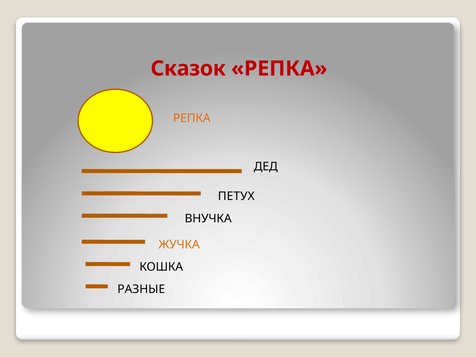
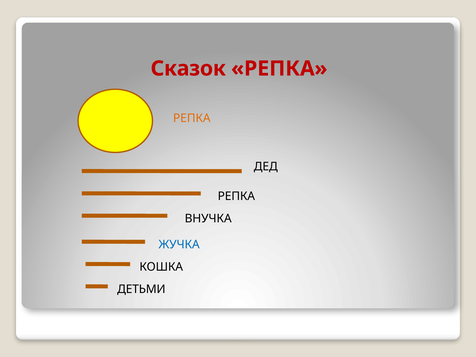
ПЕТУХ: ПЕТУХ -> РЕПКА (236, 196)
ЖУЧКА colour: orange -> blue (179, 245)
РАЗНЫЕ: РАЗНЫЕ -> ДЕТЬМИ (141, 289)
